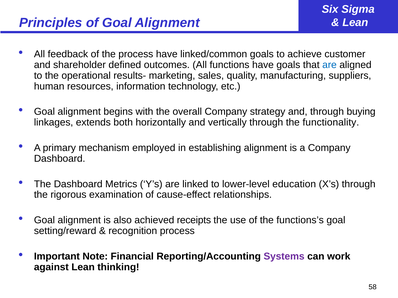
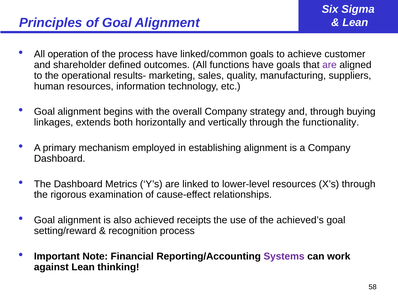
feedback: feedback -> operation (68, 54)
are colour: blue -> purple (330, 65)
lower-level education: education -> resources (294, 184)
functions’s: functions’s -> achieved’s (300, 221)
